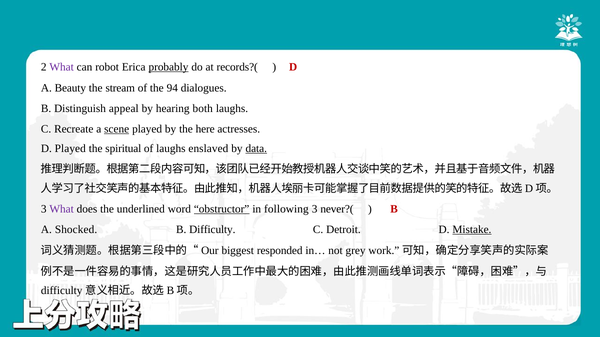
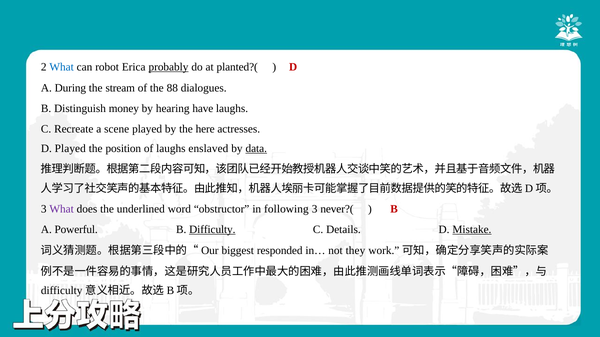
What colour: purple -> blue (62, 67)
records?(: records?( -> planted?( (237, 67)
Beauty: Beauty -> During (70, 88)
94: 94 -> 88 (172, 88)
appeal: appeal -> money (124, 109)
both: both -> have (203, 109)
scene underline: present -> none (117, 129)
spiritual: spiritual -> position (123, 149)
obstructor underline: present -> none (222, 209)
Shocked: Shocked -> Powerful (76, 230)
Difficulty underline: none -> present (212, 230)
Detroit: Detroit -> Details (343, 230)
grey: grey -> they (355, 251)
